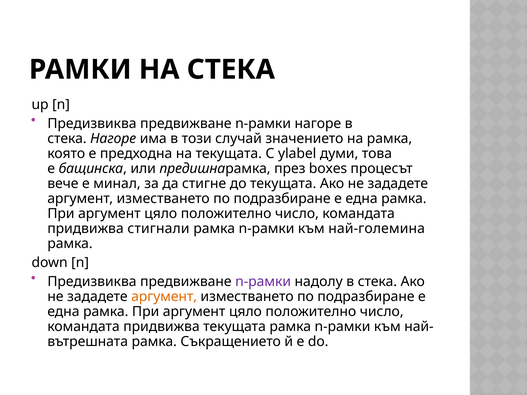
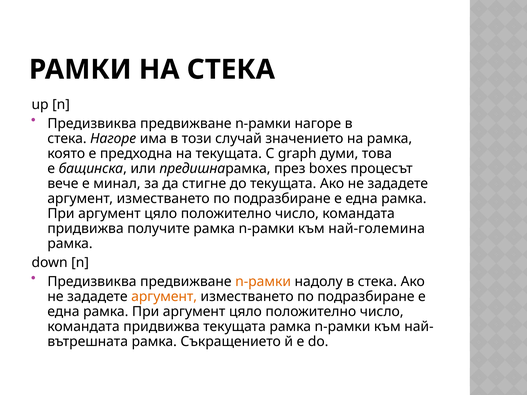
ylabel: ylabel -> graph (297, 154)
стигнали: стигнали -> получите (159, 229)
n-рамки colour: purple -> orange (263, 282)
